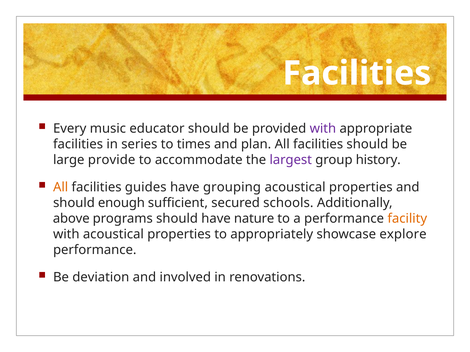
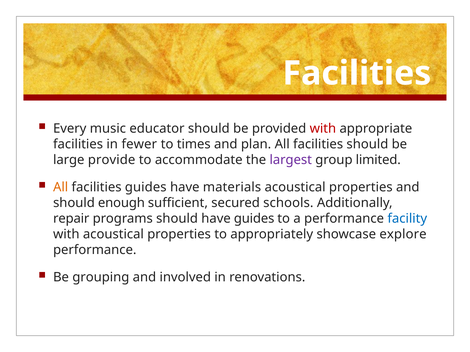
with colour: purple -> red (323, 129)
series: series -> fewer (139, 144)
history: history -> limited (378, 160)
grouping: grouping -> materials (232, 187)
above: above -> repair (71, 219)
have nature: nature -> guides (254, 219)
facility colour: orange -> blue (407, 219)
deviation: deviation -> grouping (101, 277)
